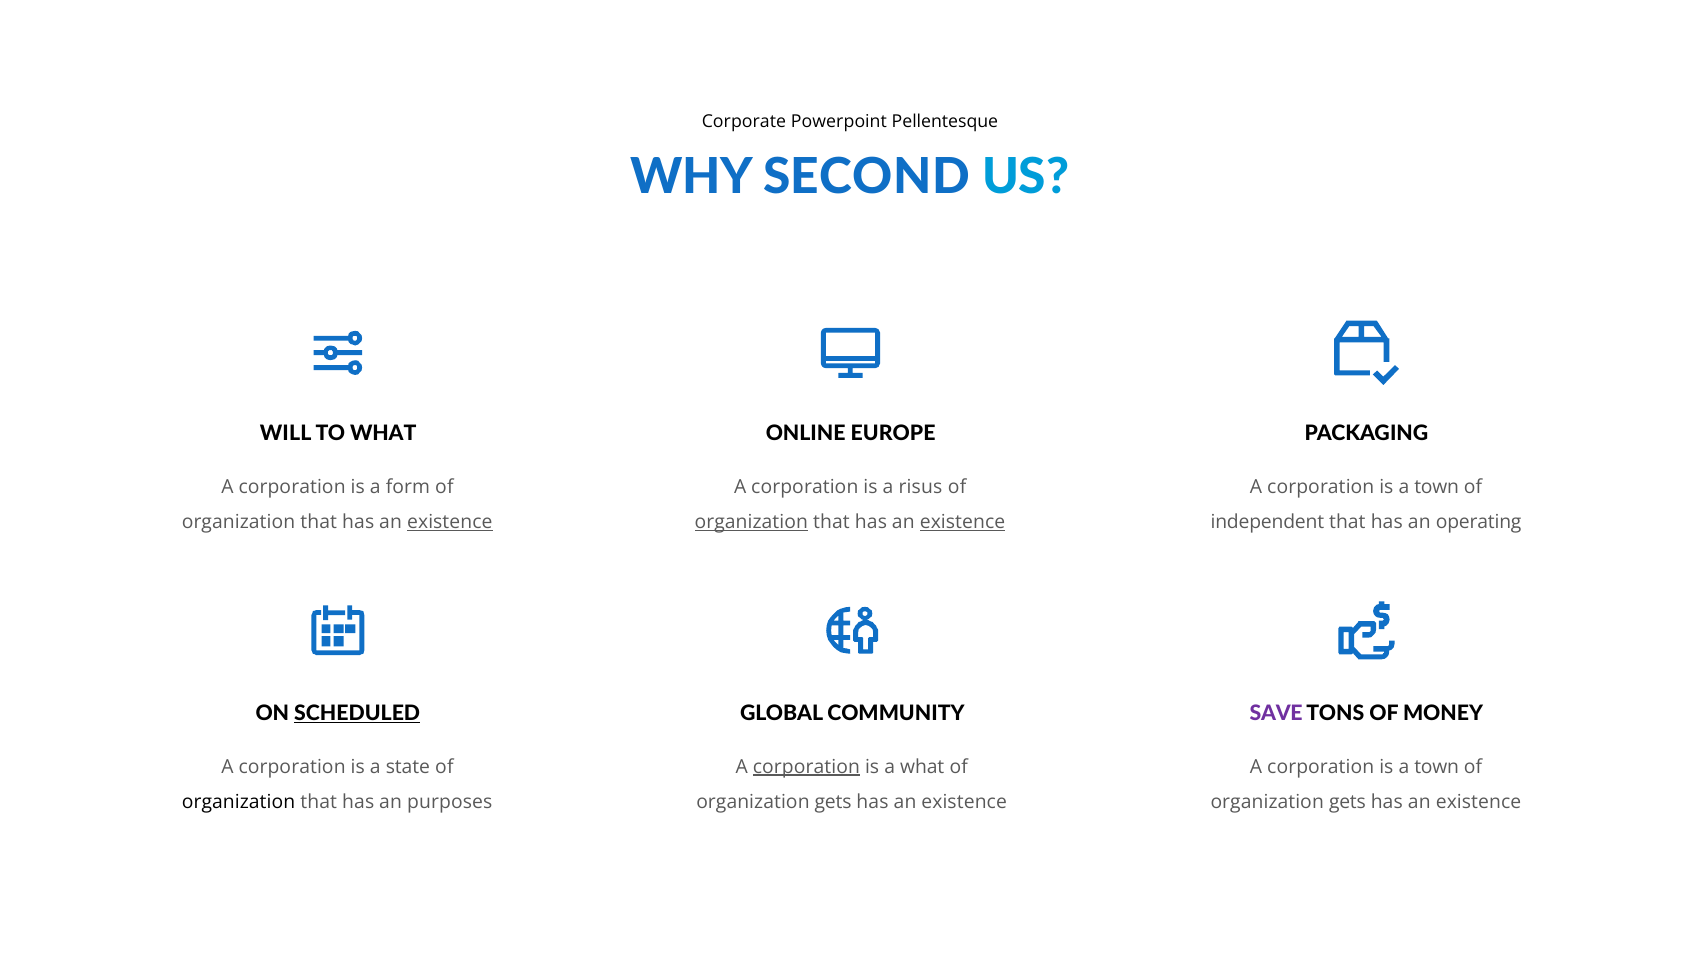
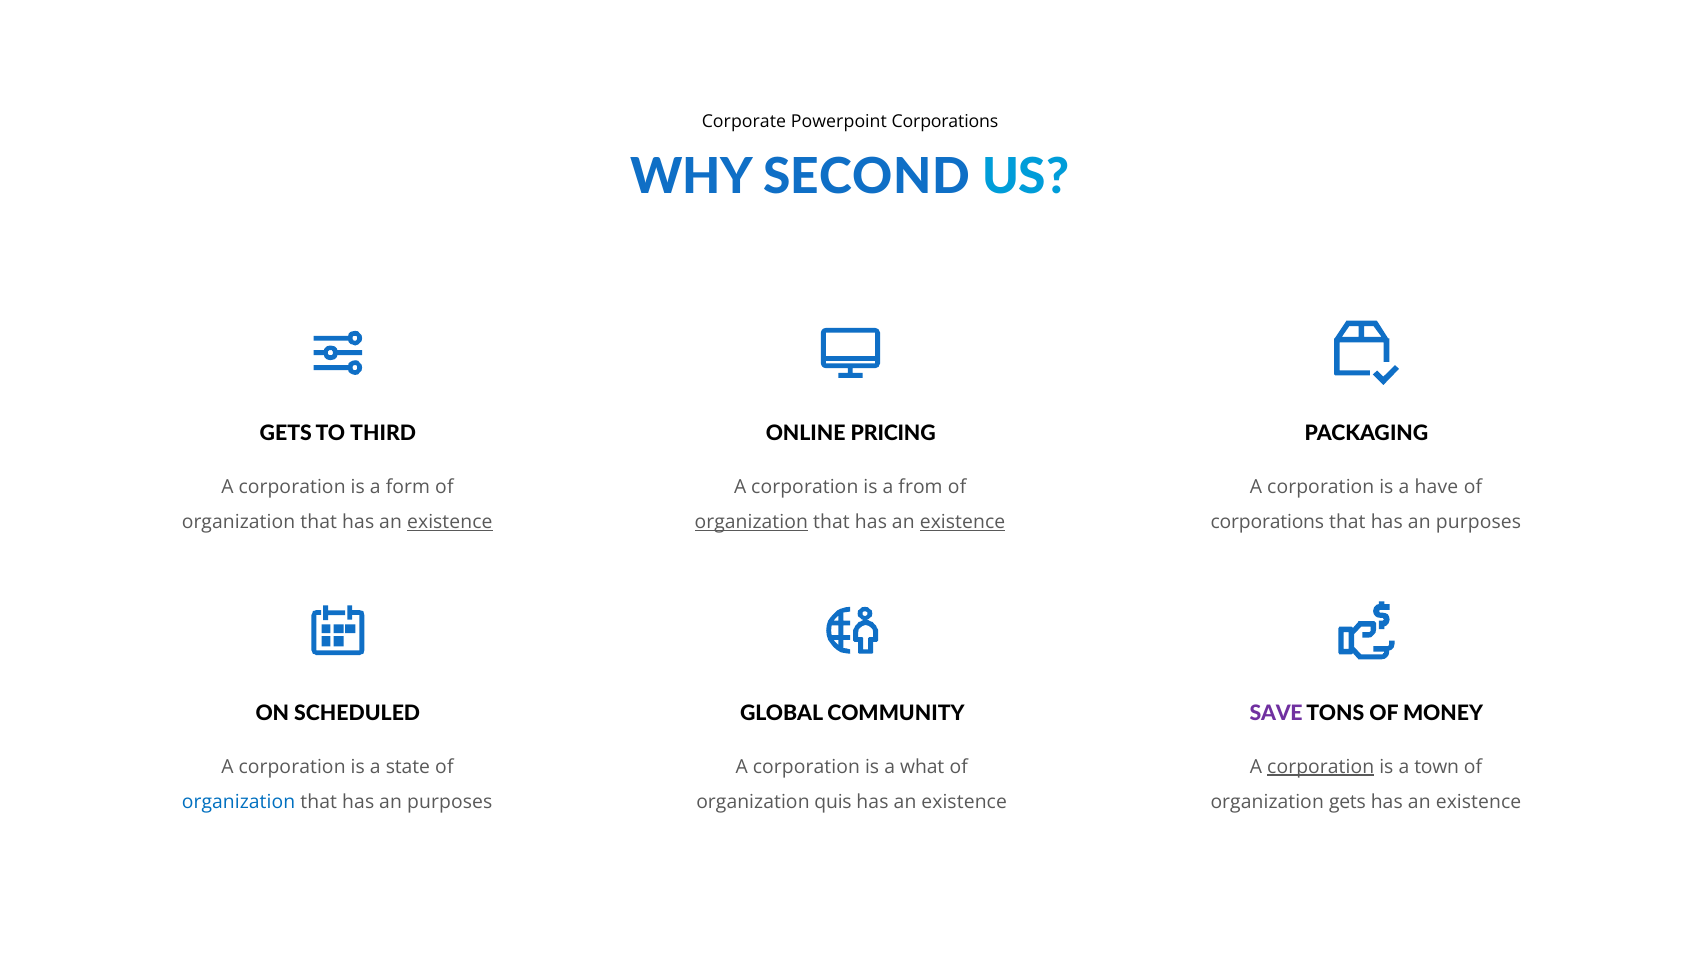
Powerpoint Pellentesque: Pellentesque -> Corporations (945, 121)
WILL: WILL -> GETS (286, 433)
TO WHAT: WHAT -> THIRD (383, 433)
EUROPE: EUROPE -> PRICING (893, 433)
risus: risus -> from (921, 487)
town: town -> have (1436, 487)
independent: independent -> corporations (1267, 522)
operating: operating -> purposes (1478, 522)
SCHEDULED underline: present -> none (357, 714)
corporation underline: present -> none (806, 767)
corporation underline: none -> present (1321, 767)
organization colour: black -> blue (239, 802)
gets: gets -> quis (833, 802)
